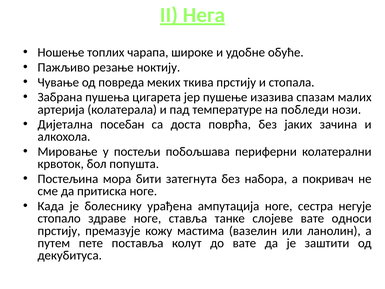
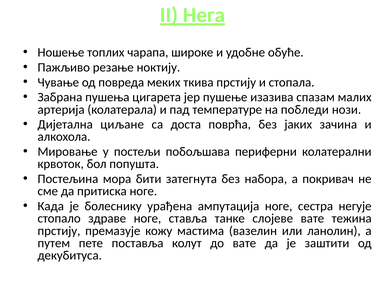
посебан: посебан -> циљане (122, 124)
односи: односи -> тежина (352, 218)
